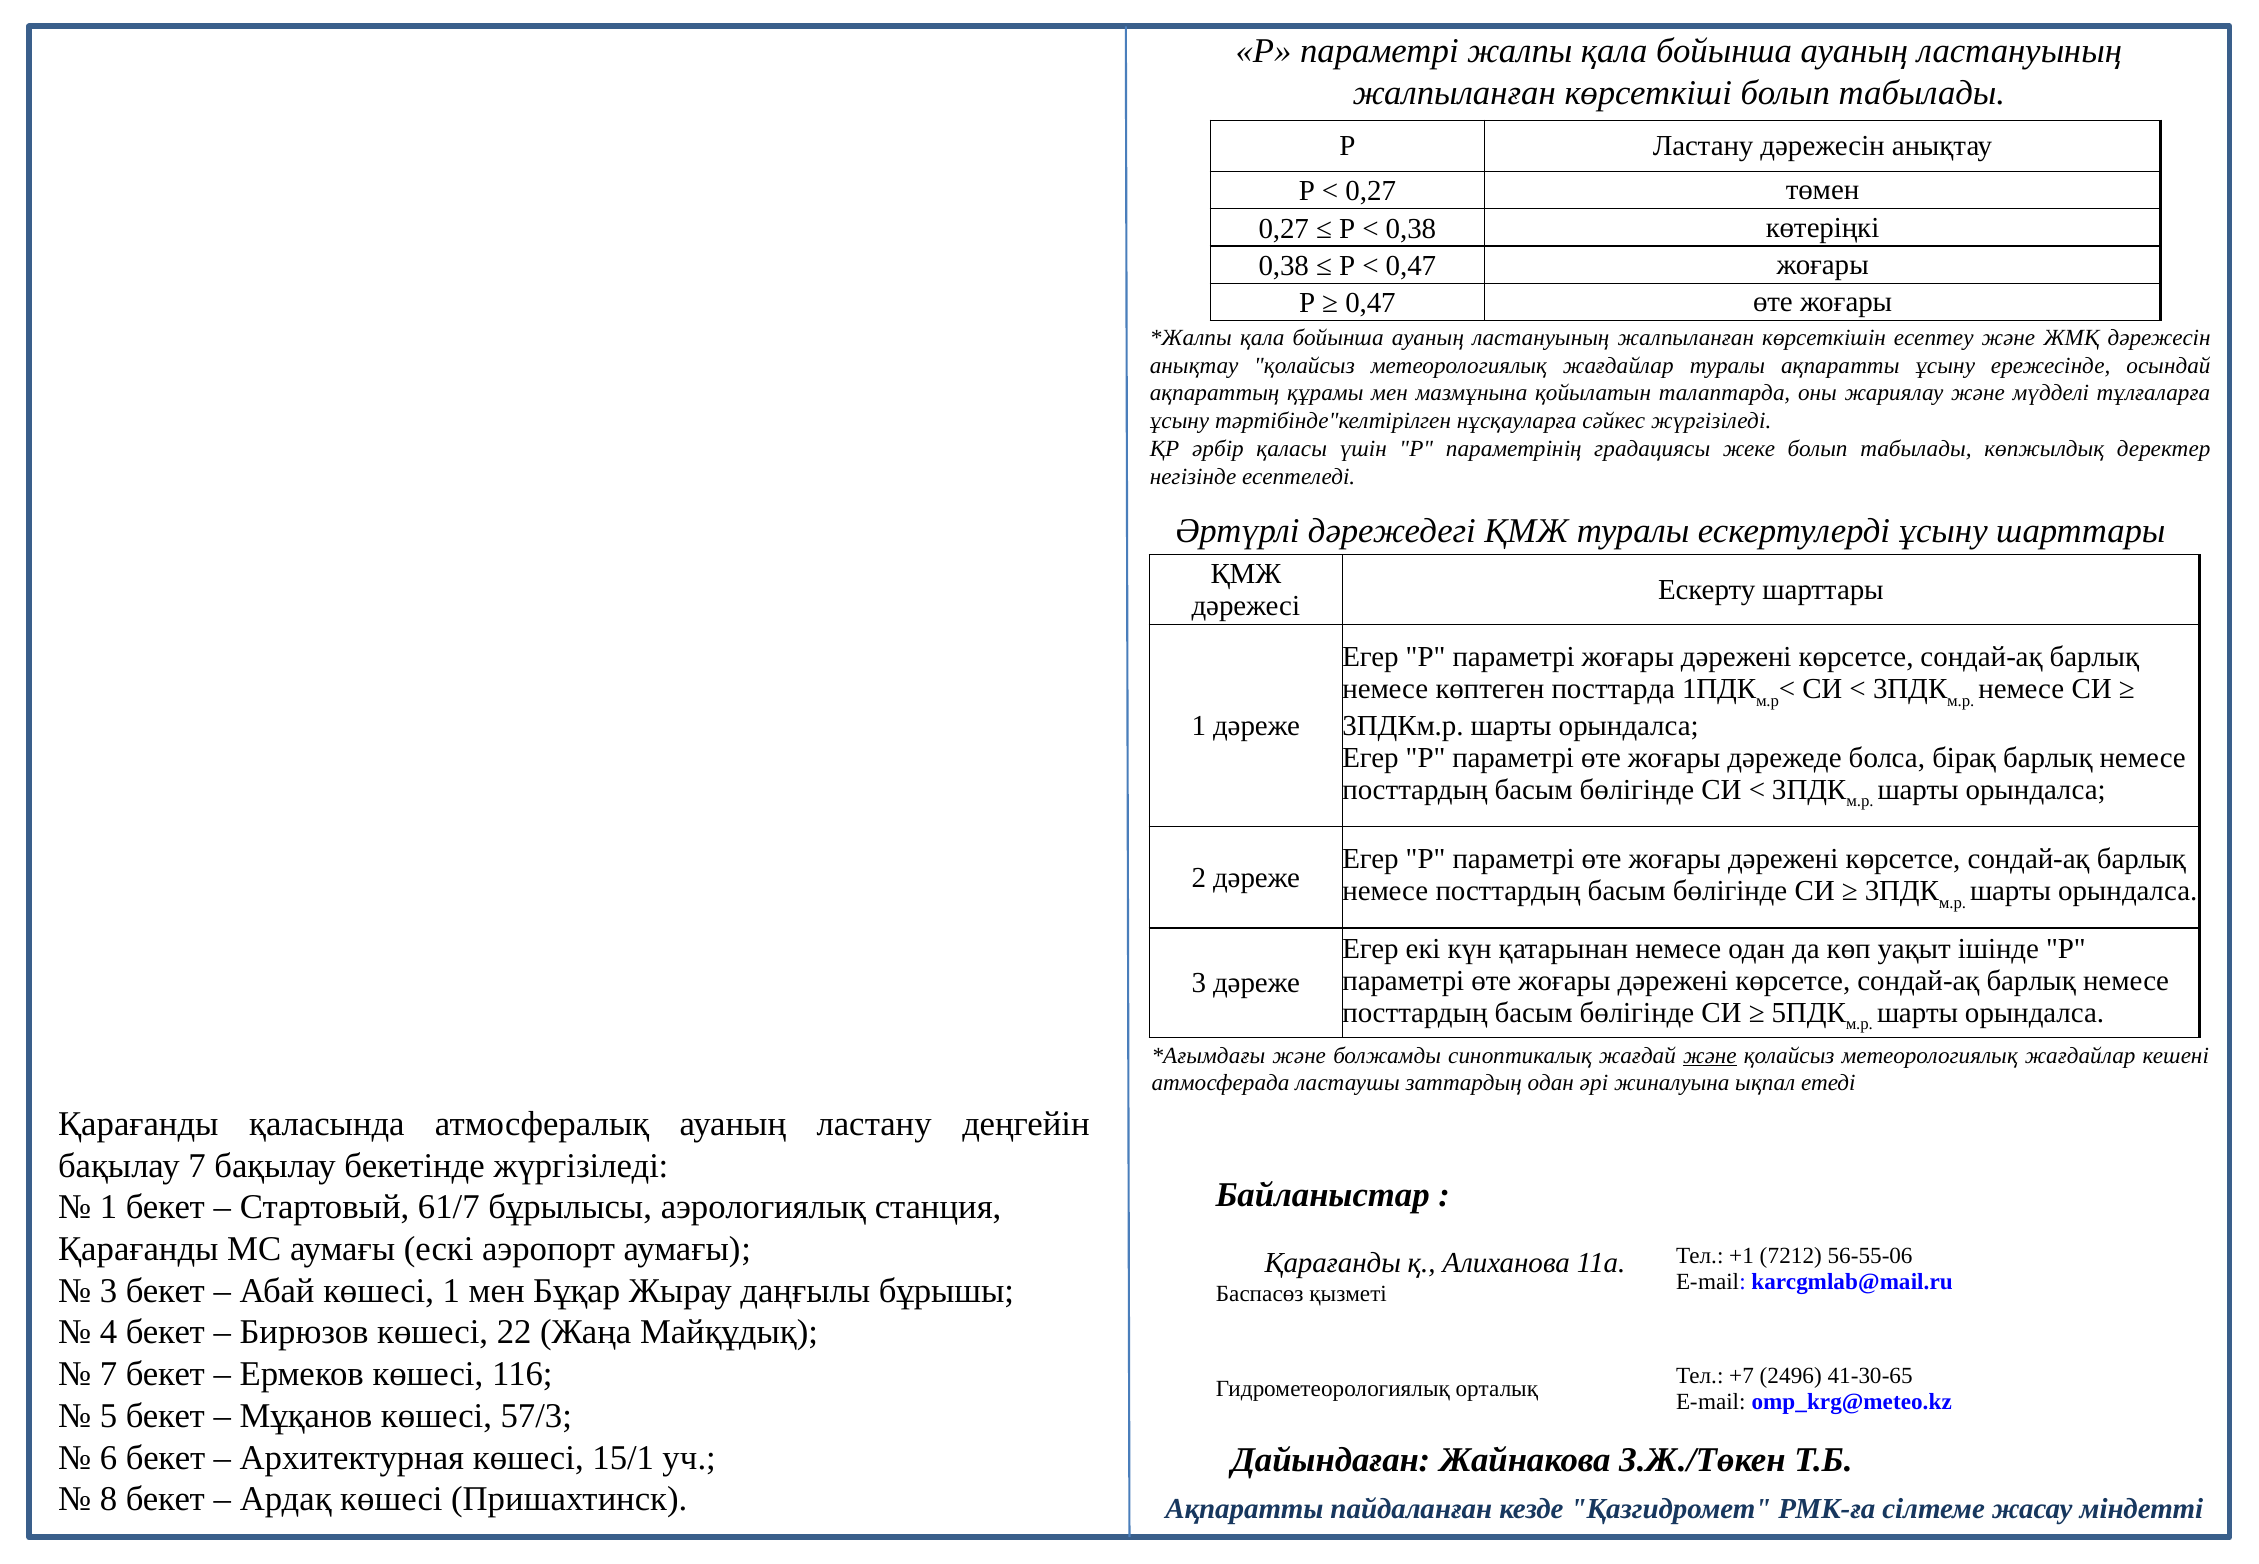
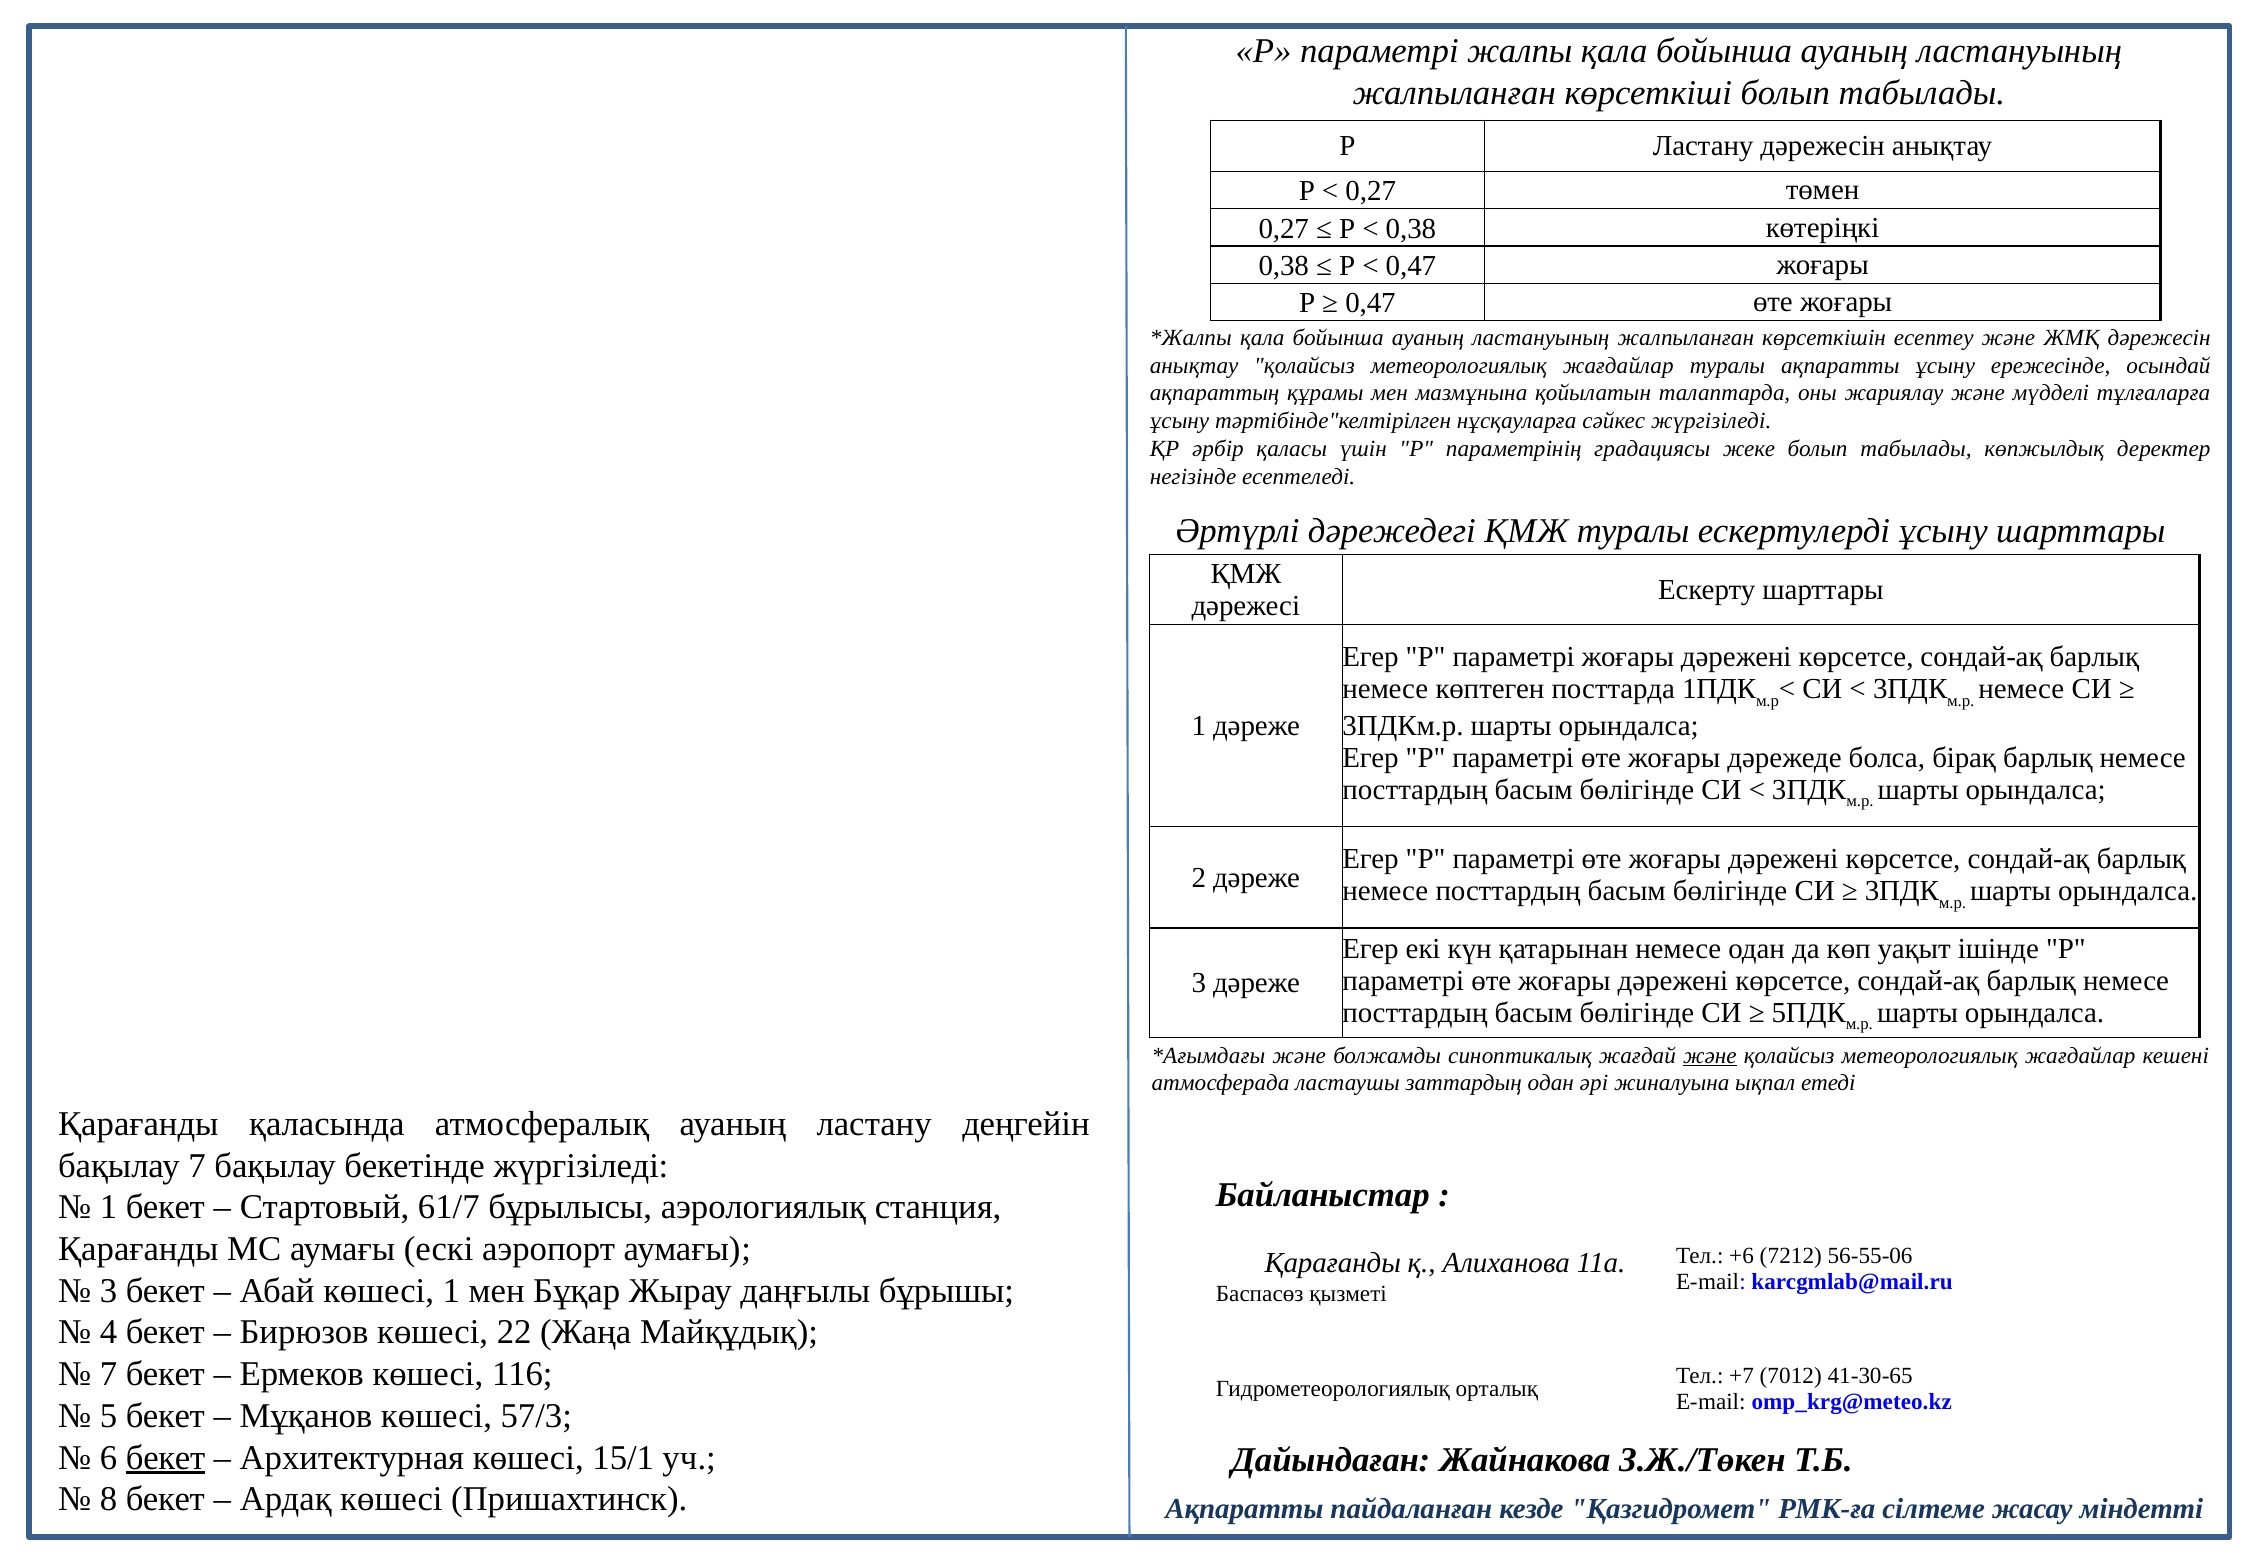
+1: +1 -> +6 (1742, 1256)
2496: 2496 -> 7012 (1791, 1376)
бекет underline: none -> present (166, 1457)
